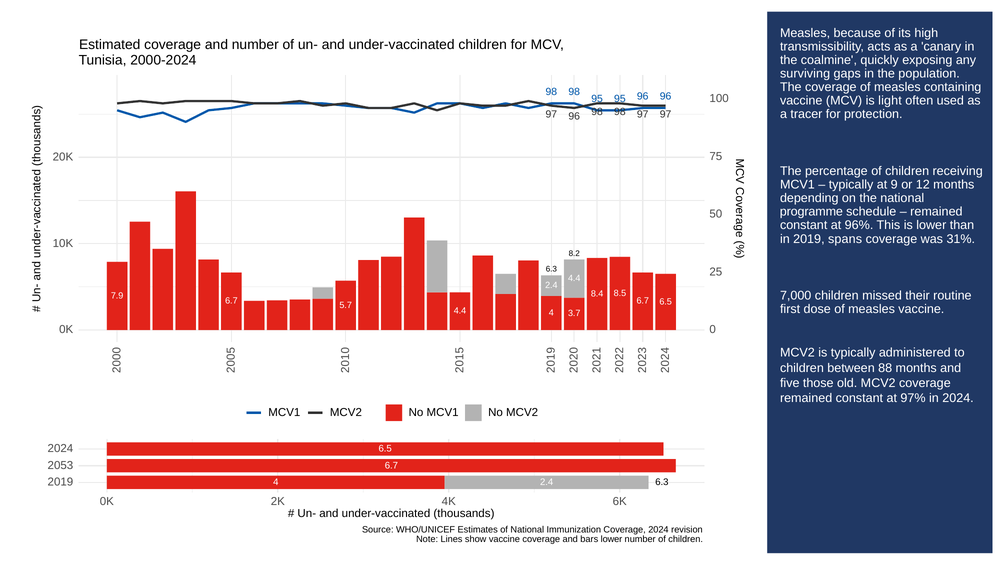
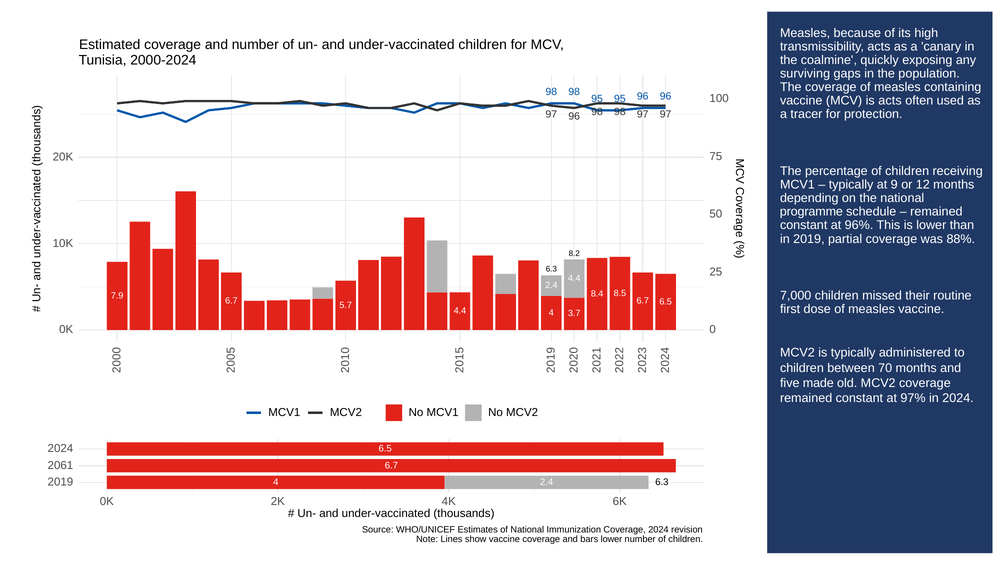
is light: light -> acts (890, 101)
spans: spans -> partial (845, 239)
31%: 31% -> 88% (961, 239)
88: 88 -> 70 (885, 368)
those: those -> made (818, 383)
2053: 2053 -> 2061 (60, 466)
